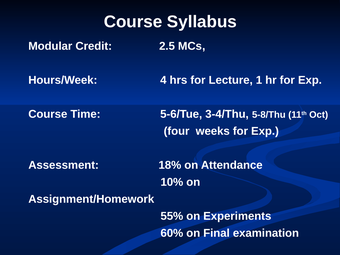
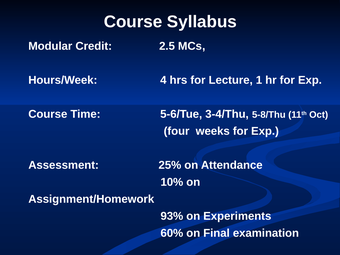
18%: 18% -> 25% (170, 165)
55%: 55% -> 93% (172, 216)
